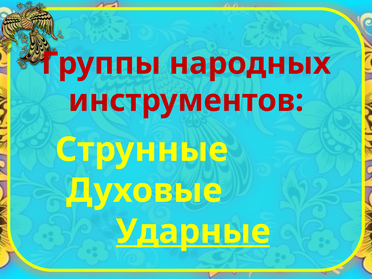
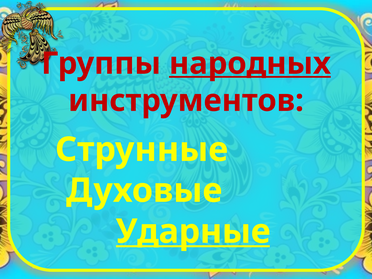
народных underline: none -> present (250, 63)
